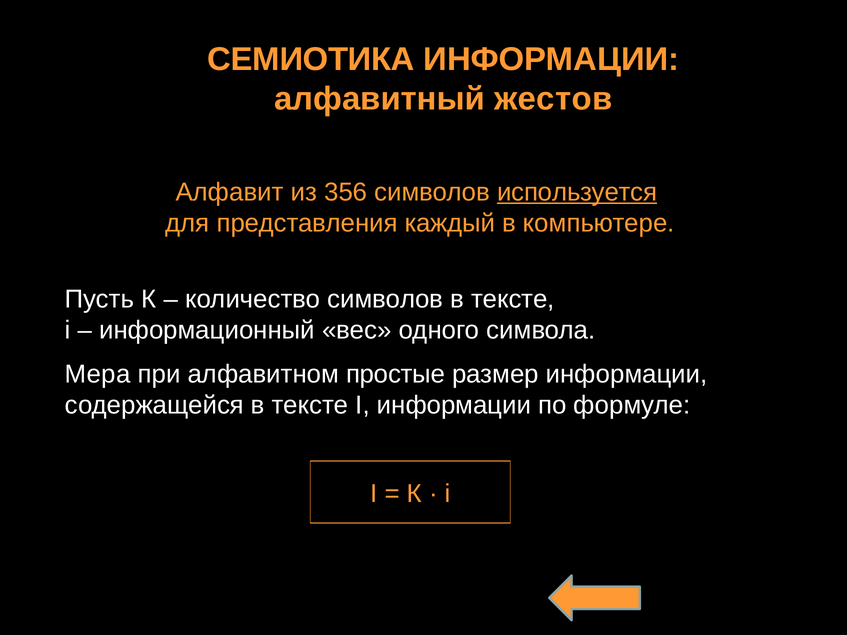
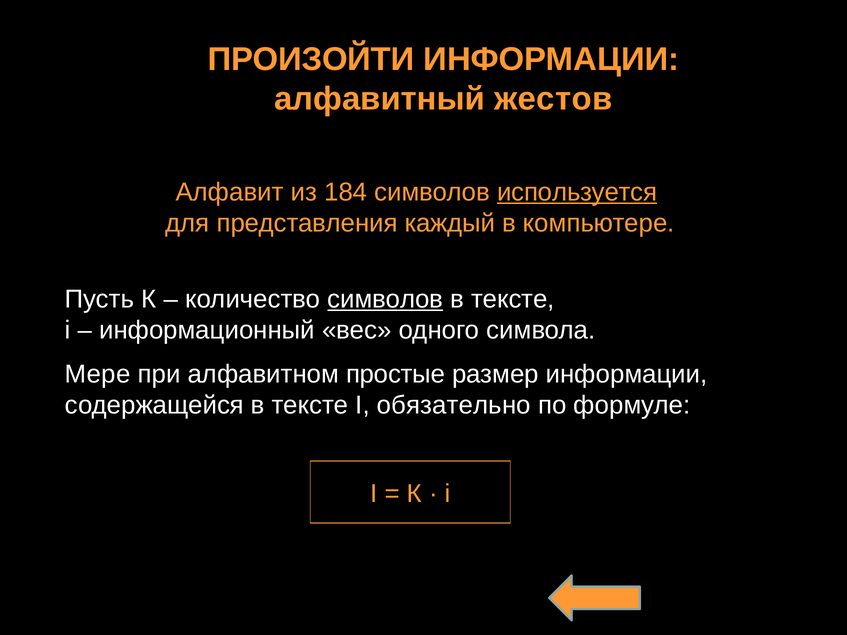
СЕМИОТИКА: СЕМИОТИКА -> ПРОИЗОЙТИ (311, 60)
356: 356 -> 184 (346, 192)
символов underline: none -> present (385, 299)
Мера: Мера -> Мере (98, 374)
I информации: информации -> обязательно (454, 405)
